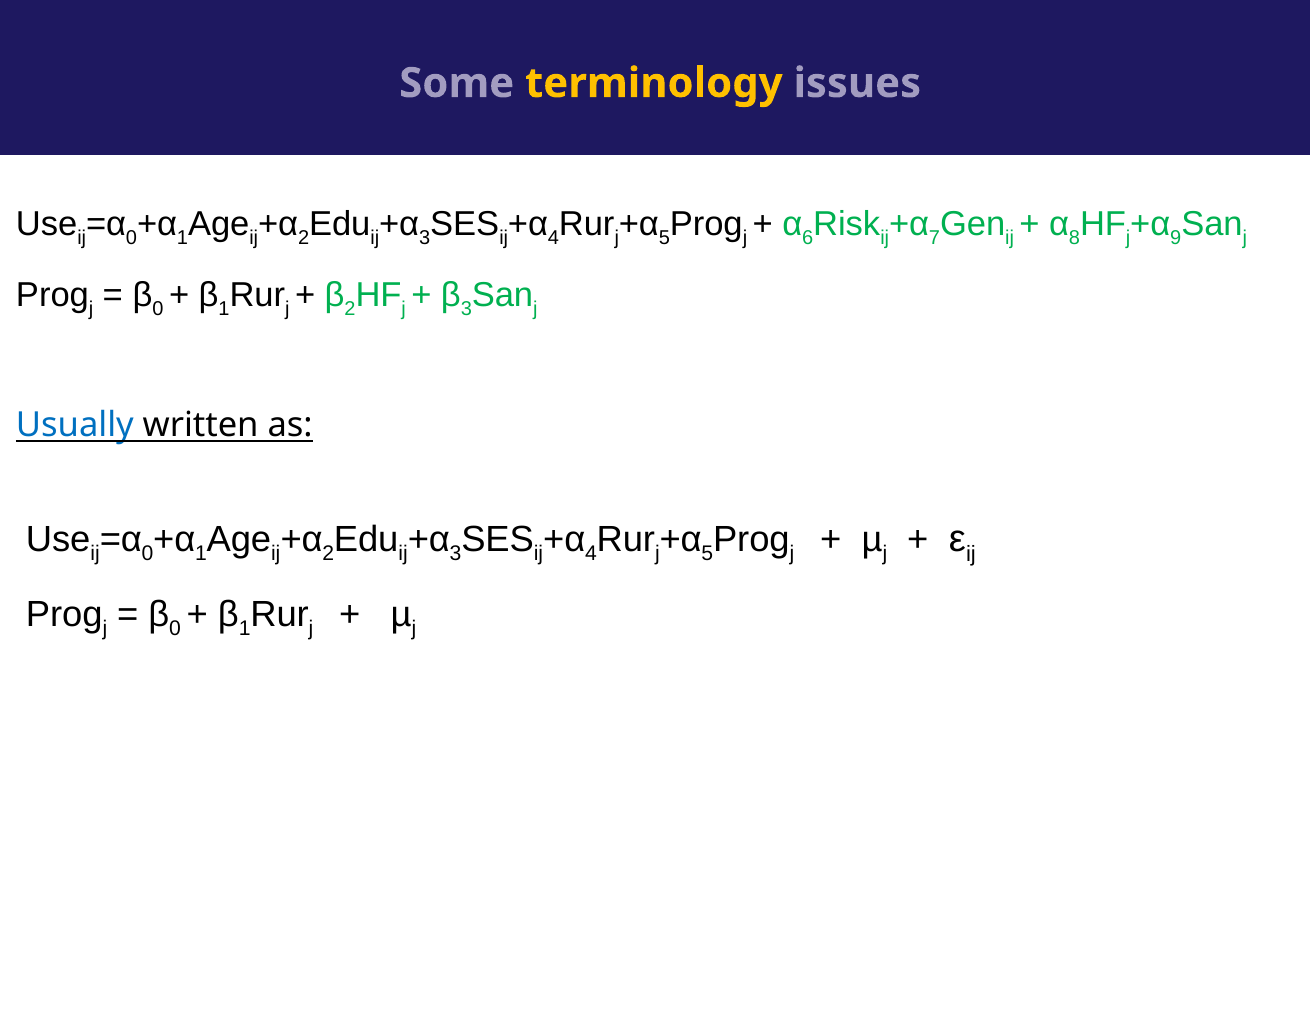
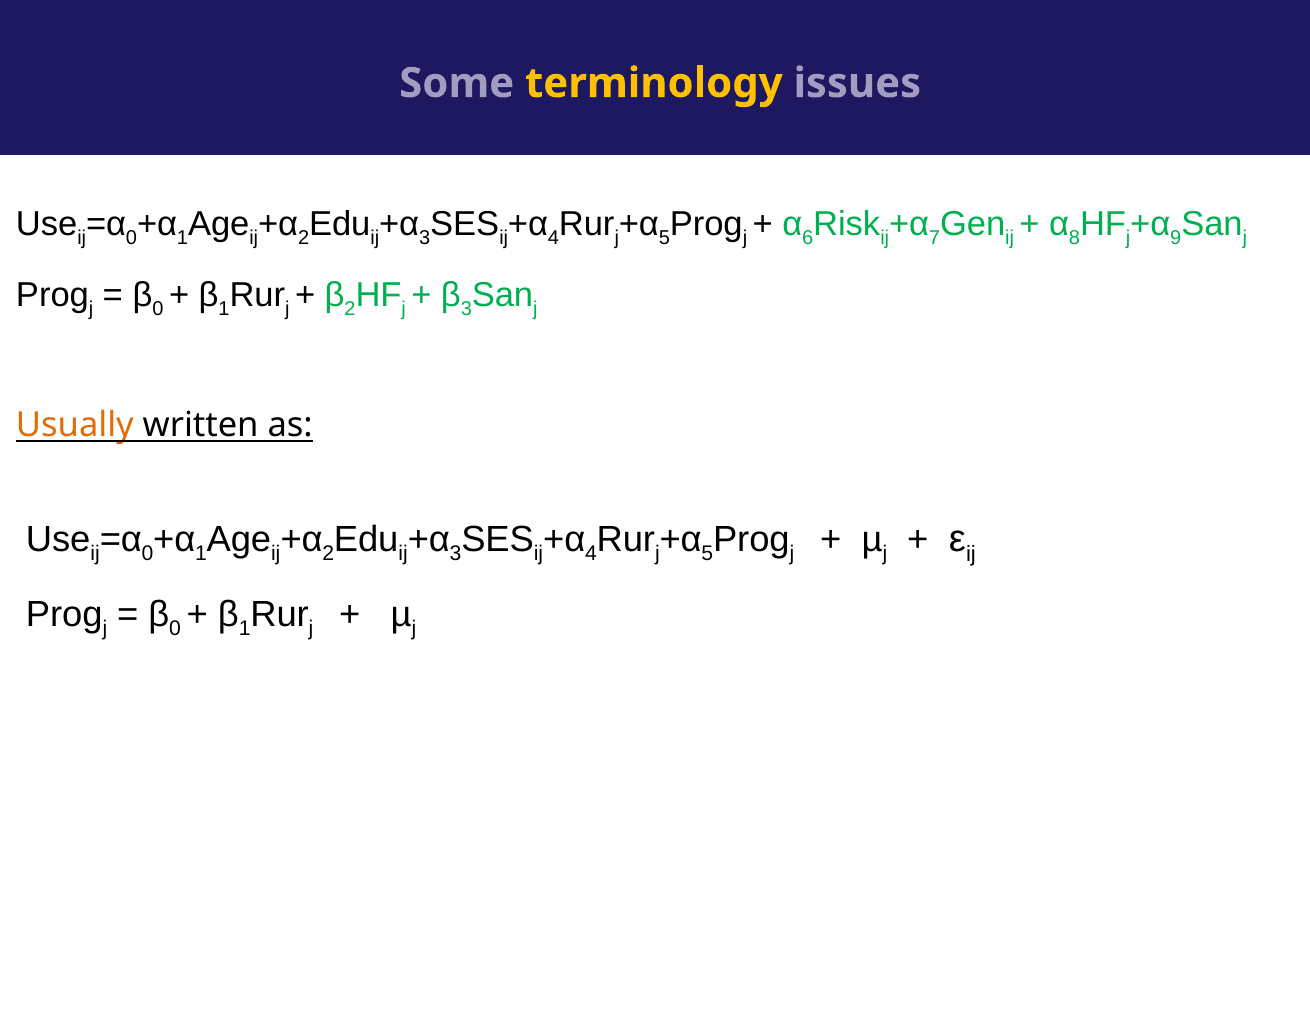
Usually colour: blue -> orange (75, 425)
